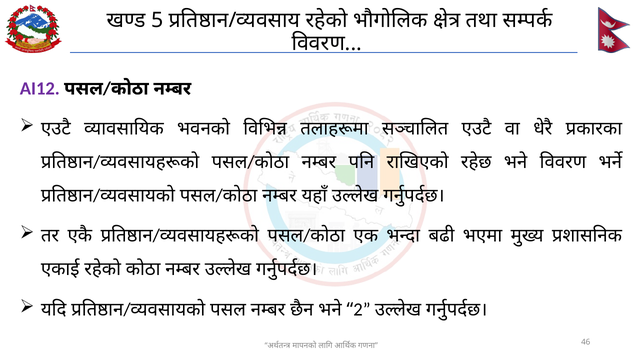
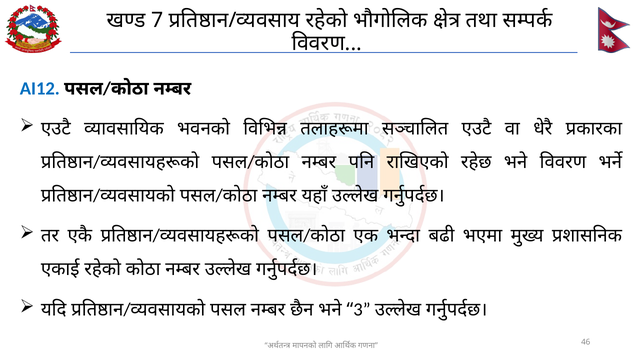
5: 5 -> 7 (157, 20)
AI12 colour: purple -> blue (40, 89)
2: 2 -> 3 (362, 310)
